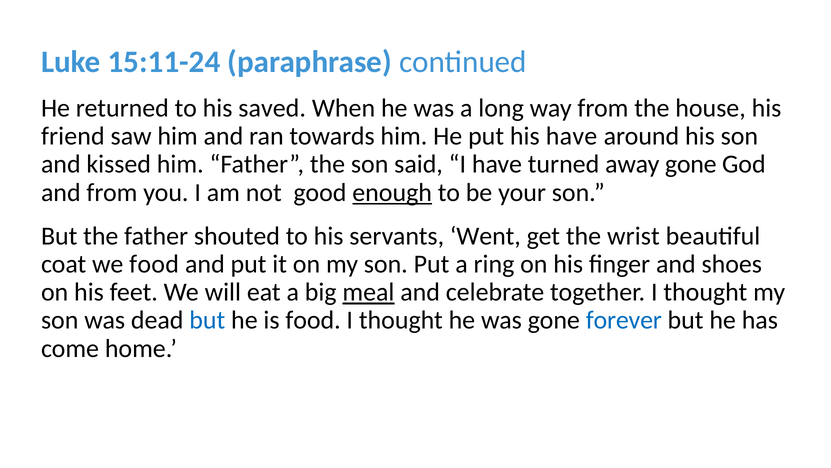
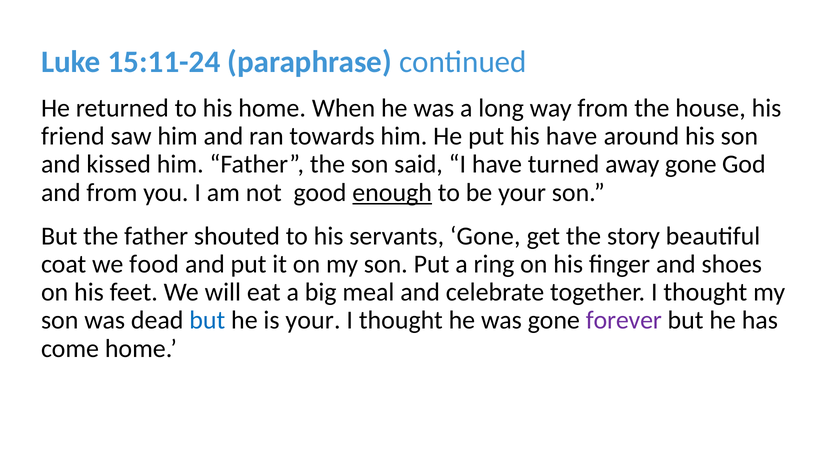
his saved: saved -> home (272, 108)
servants Went: Went -> Gone (485, 236)
wrist: wrist -> story (634, 236)
meal underline: present -> none (368, 292)
is food: food -> your (313, 320)
forever colour: blue -> purple (624, 320)
